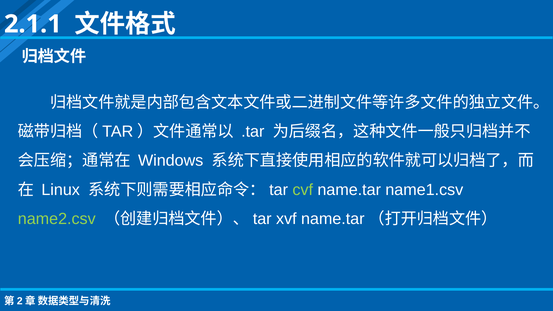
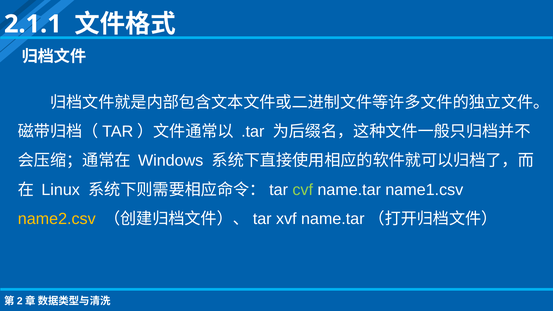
name2.csv colour: light green -> yellow (57, 219)
